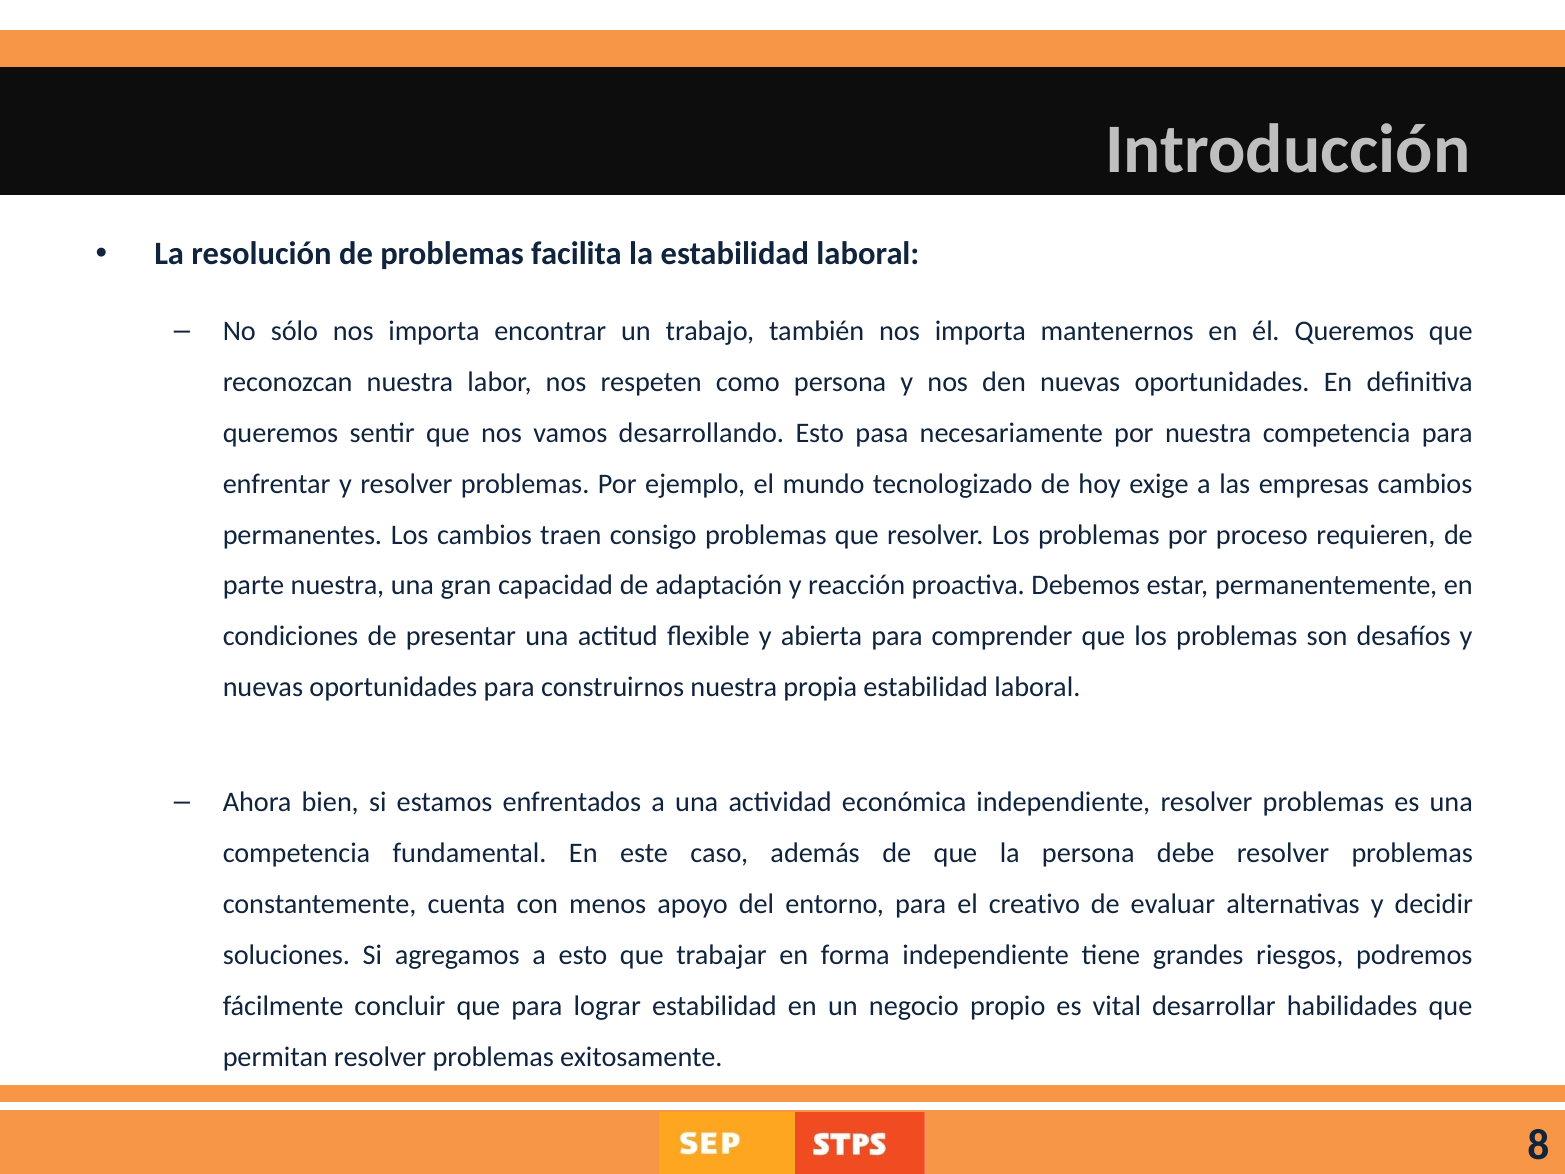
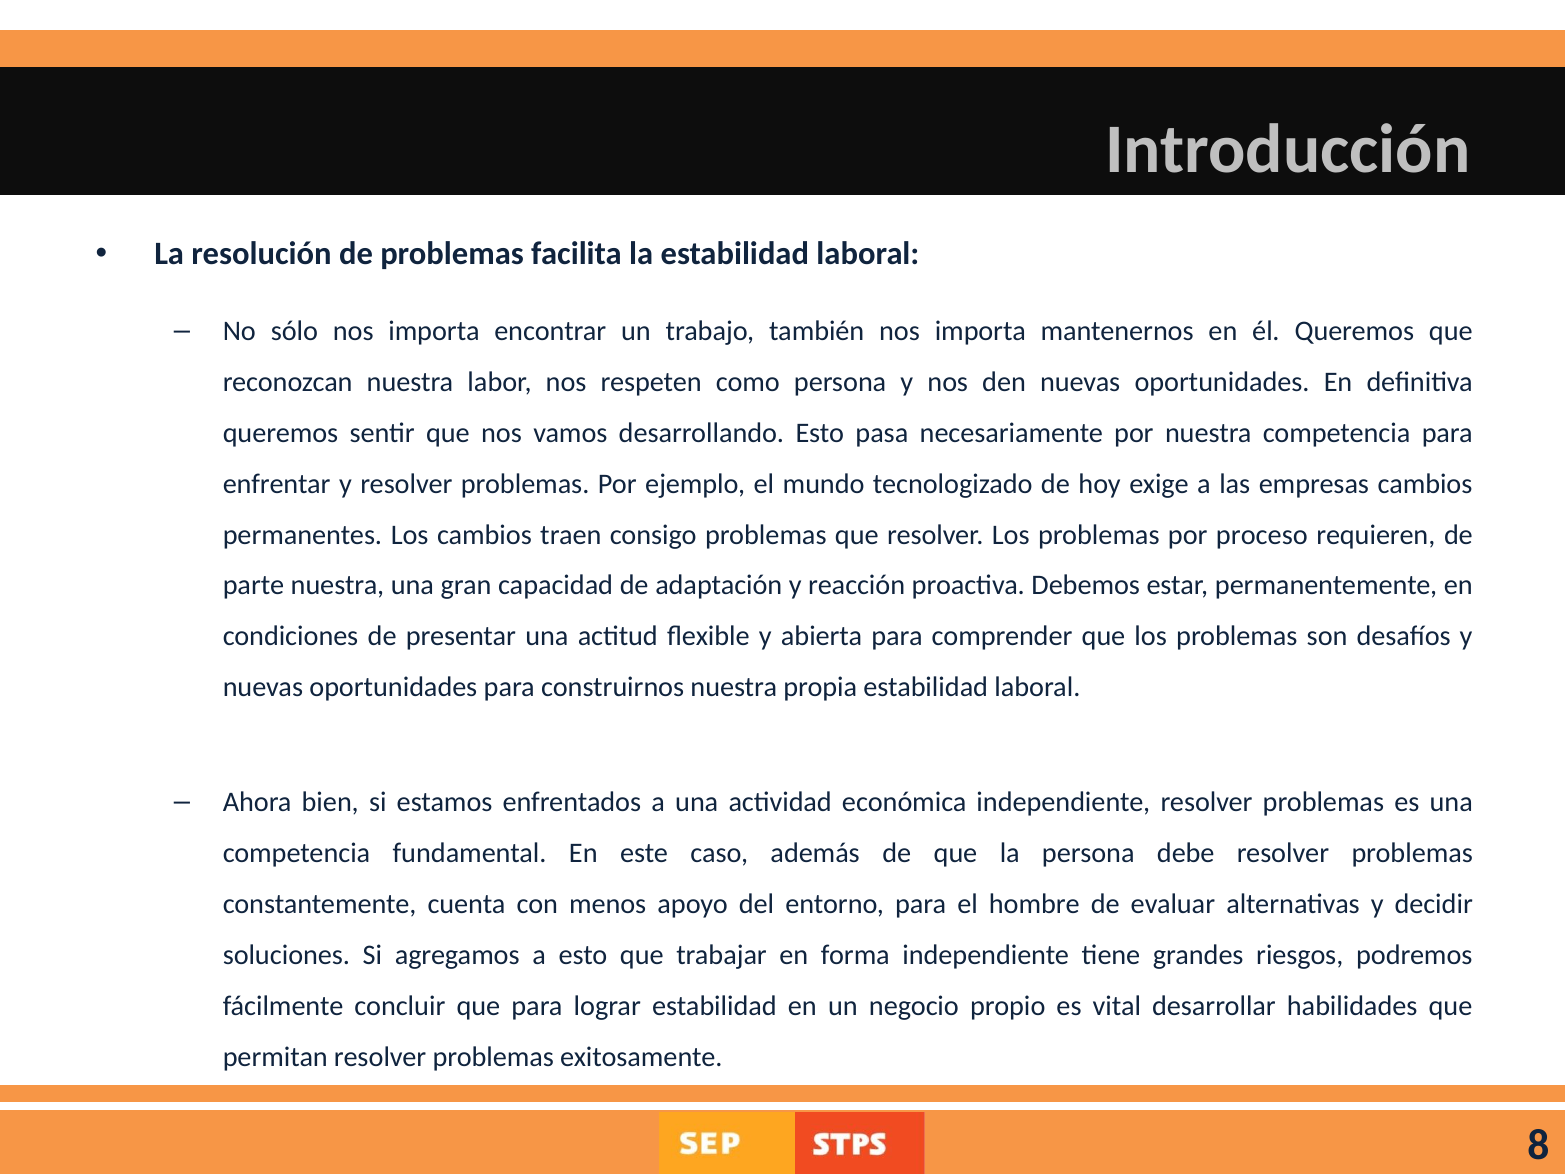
creativo: creativo -> hombre (1034, 904)
